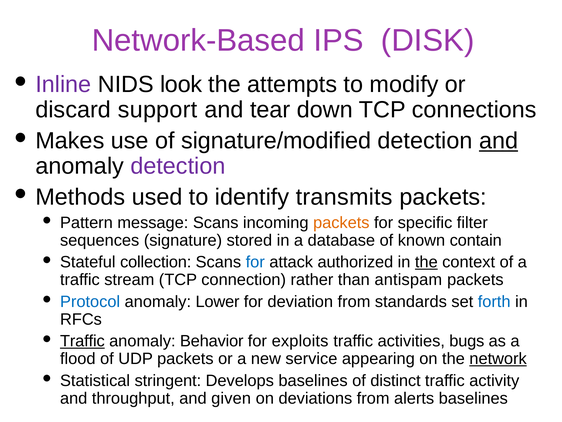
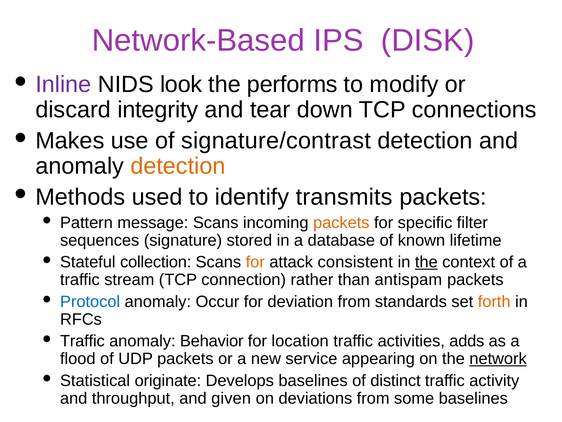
attempts: attempts -> performs (292, 84)
support: support -> integrity (158, 110)
signature/modified: signature/modified -> signature/contrast (276, 141)
and underline: present -> none (499, 141)
detection colour: purple -> orange (178, 166)
contain: contain -> lifetime (476, 240)
for colour: blue -> orange (255, 262)
authorized: authorized -> consistent (355, 262)
Lower: Lower -> Occur (217, 301)
forth colour: blue -> orange (494, 301)
Traffic underline: present -> none (82, 341)
exploits: exploits -> location (300, 341)
bugs: bugs -> adds (467, 341)
stringent: stringent -> originate (168, 380)
alerts: alerts -> some (414, 398)
